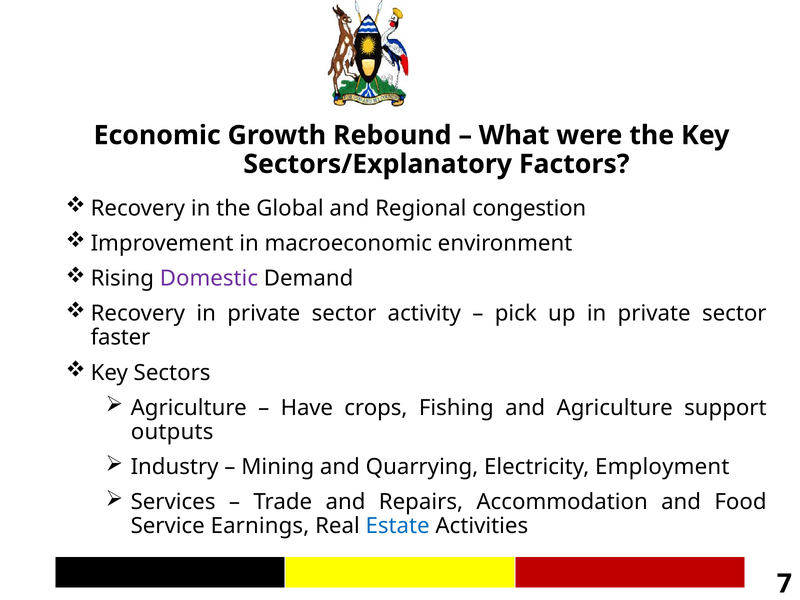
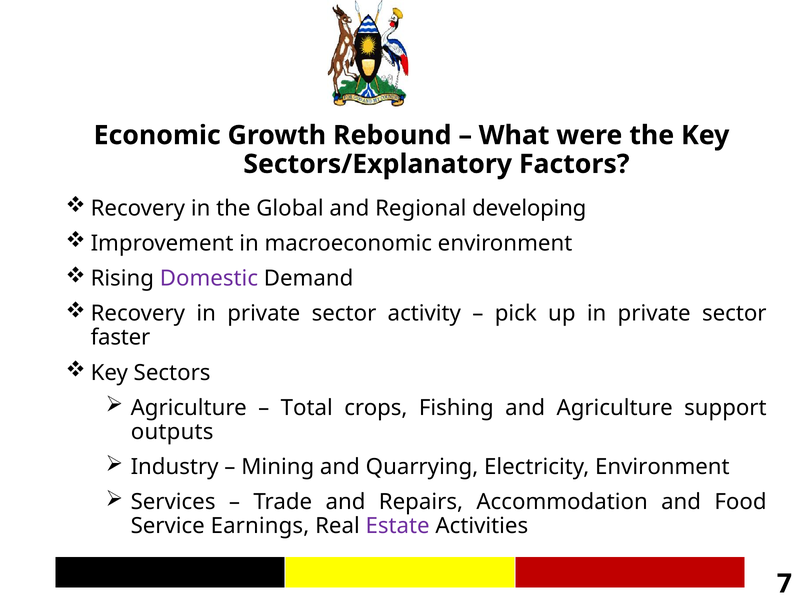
congestion: congestion -> developing (529, 208)
Have: Have -> Total (307, 408)
Electricity Employment: Employment -> Environment (662, 467)
Estate colour: blue -> purple (398, 526)
